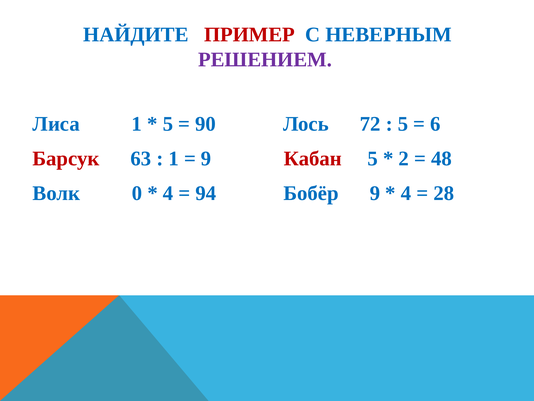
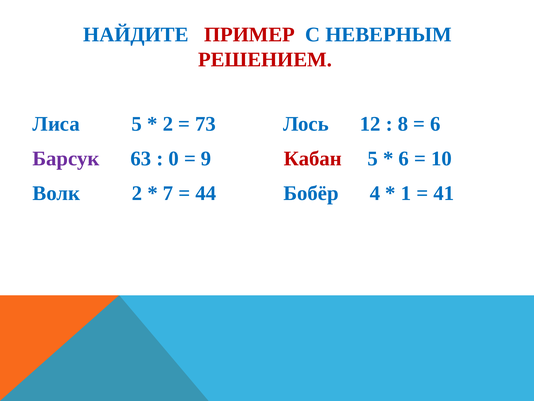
РЕШЕНИЕМ colour: purple -> red (265, 60)
Лиса 1: 1 -> 5 (137, 124)
5: 5 -> 2 (168, 124)
90: 90 -> 73 (206, 124)
72: 72 -> 12 (370, 124)
5: 5 -> 8 (403, 124)
Барсук colour: red -> purple (66, 158)
1: 1 -> 0 (174, 158)
2: 2 -> 6 (404, 158)
48: 48 -> 10 (442, 158)
Волк 0: 0 -> 2 (137, 193)
4: 4 -> 7 (168, 193)
94: 94 -> 44 (206, 193)
Бобёр 9: 9 -> 4 (375, 193)
4: 4 -> 1 (406, 193)
28: 28 -> 41 (444, 193)
